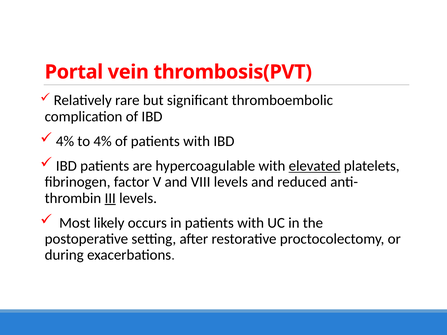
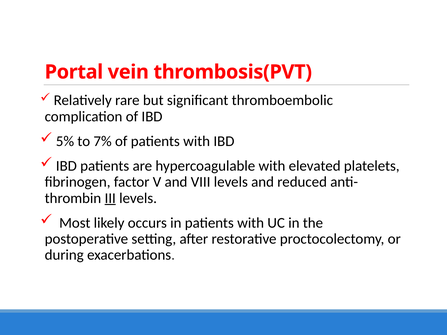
4%: 4% -> 5% (65, 141)
to 4%: 4% -> 7% (103, 141)
elevated underline: present -> none (315, 166)
